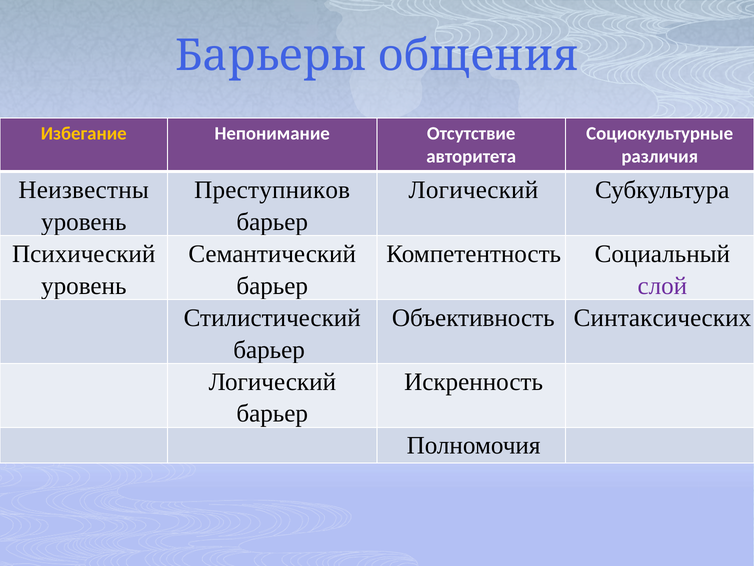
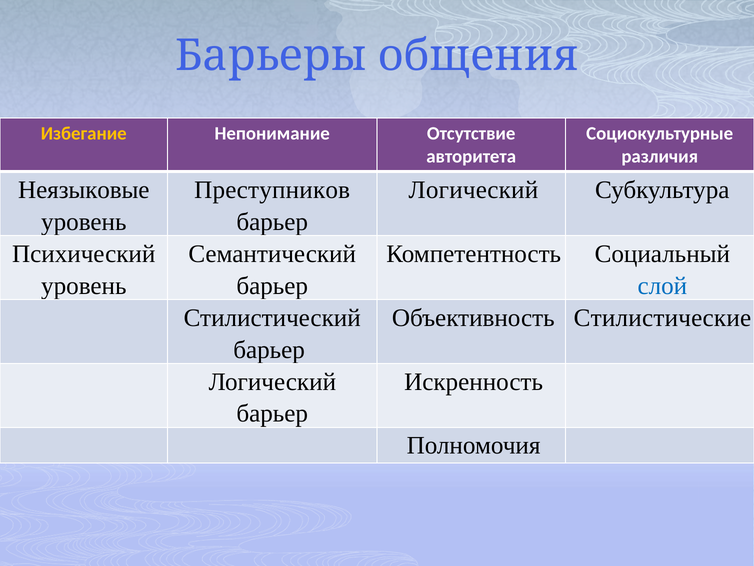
Неизвестны: Неизвестны -> Неязыковые (84, 190)
слой colour: purple -> blue (662, 285)
Синтаксических: Синтаксических -> Стилистические (662, 317)
